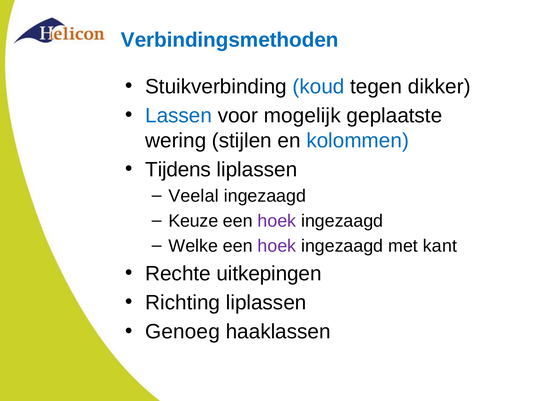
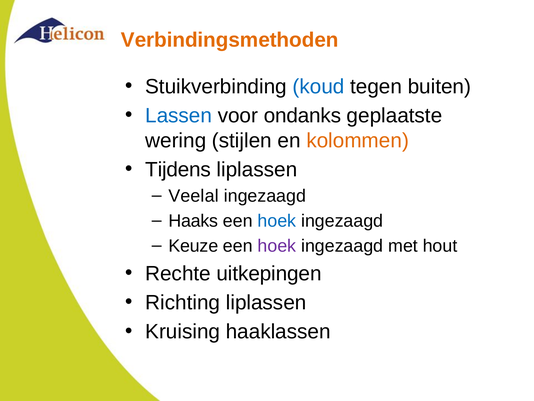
Verbindingsmethoden colour: blue -> orange (230, 40)
dikker: dikker -> buiten (439, 86)
mogelijk: mogelijk -> ondanks (302, 115)
kolommen colour: blue -> orange (358, 140)
Keuze: Keuze -> Haaks (193, 221)
hoek colour: purple -> blue (277, 221)
Welke: Welke -> Keuze (193, 246)
kant: kant -> hout (440, 246)
Genoeg: Genoeg -> Kruising (183, 331)
